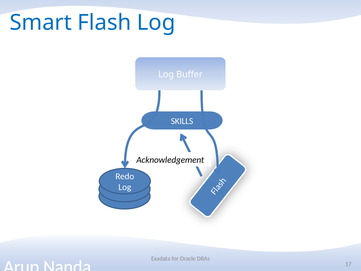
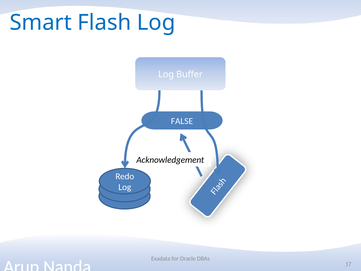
SKILLS: SKILLS -> FALSE (182, 121)
